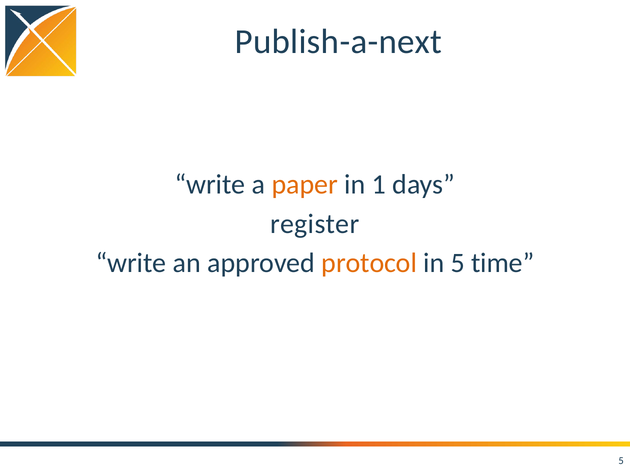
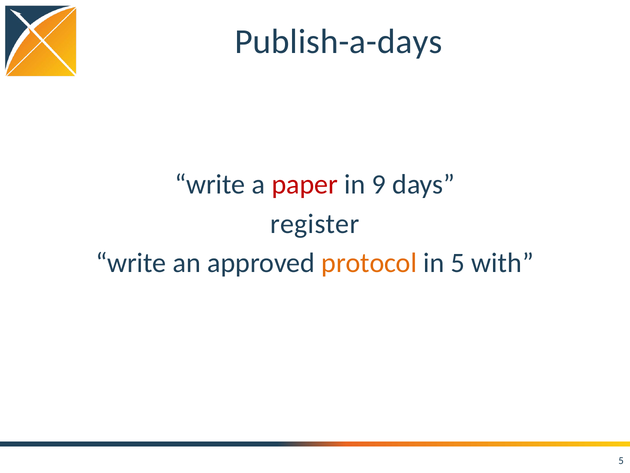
Publish-a-next: Publish-a-next -> Publish-a-days (338, 42)
paper colour: orange -> red (305, 184)
1: 1 -> 9 (379, 184)
time: time -> with (503, 263)
